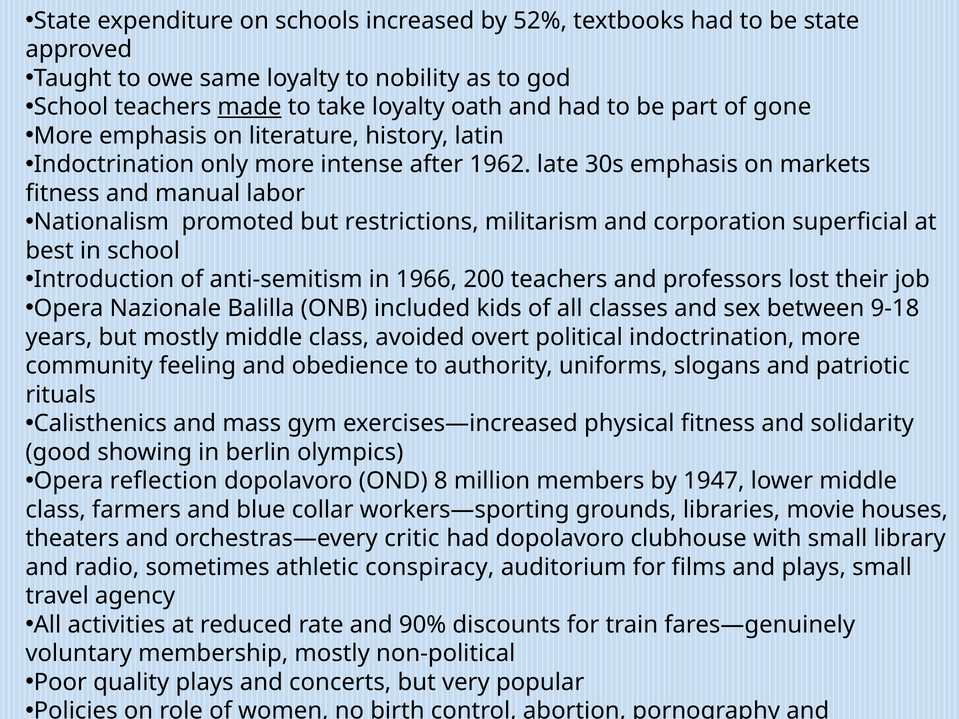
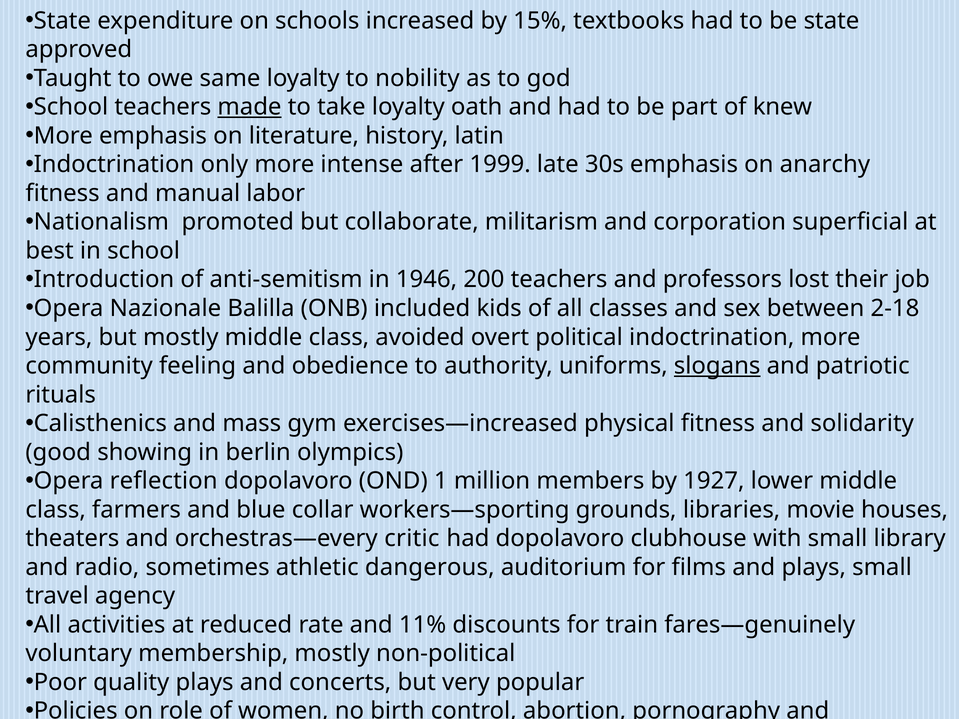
52%: 52% -> 15% (540, 21)
gone: gone -> knew (782, 107)
1962: 1962 -> 1999 (500, 165)
markets: markets -> anarchy (825, 165)
restrictions: restrictions -> collaborate (412, 222)
1966: 1966 -> 1946 (426, 280)
9-18: 9-18 -> 2-18 (895, 308)
slogans underline: none -> present (717, 366)
8: 8 -> 1 (441, 481)
1947: 1947 -> 1927 (714, 481)
conspiracy: conspiracy -> dangerous (430, 567)
90%: 90% -> 11% (423, 625)
